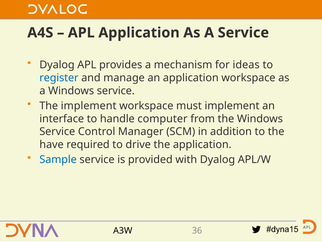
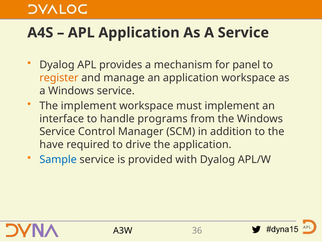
ideas: ideas -> panel (246, 65)
register colour: blue -> orange (59, 78)
computer: computer -> programs (163, 118)
